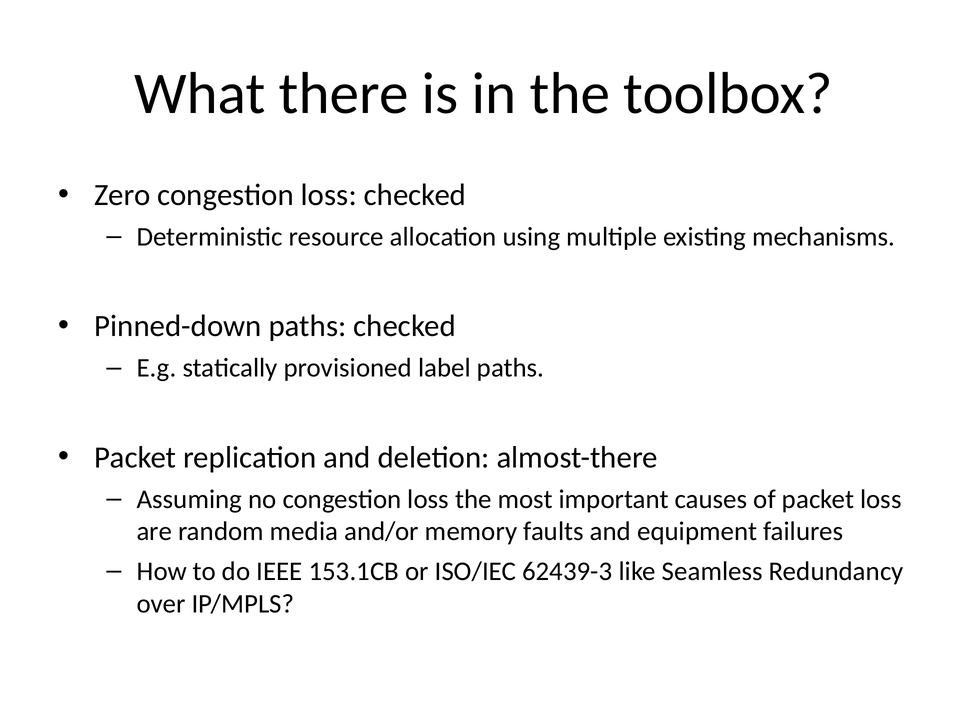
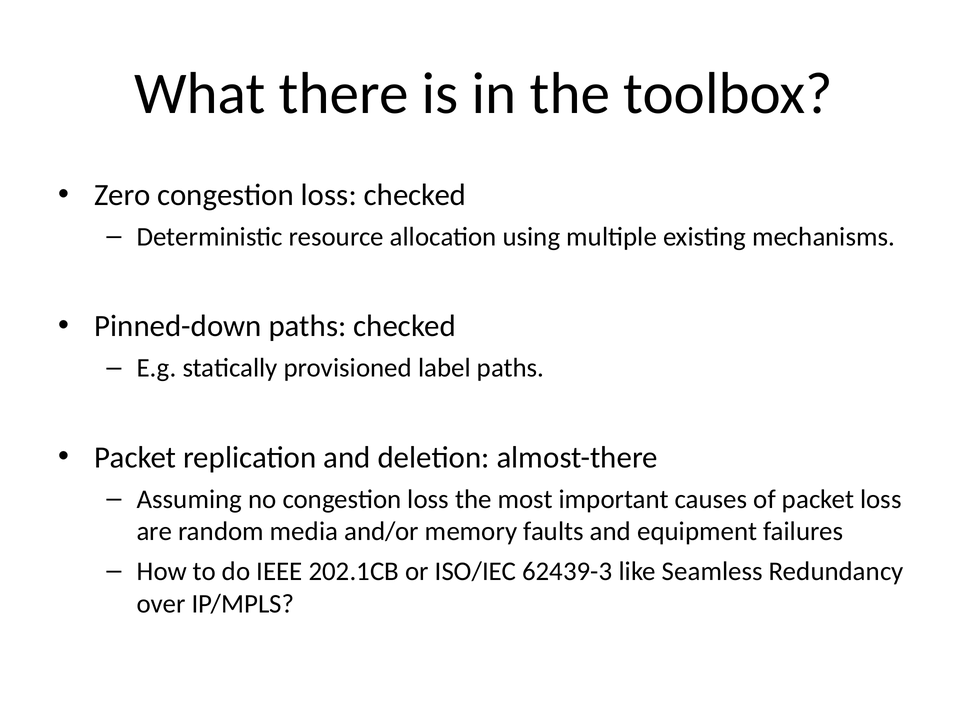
153.1CB: 153.1CB -> 202.1CB (354, 571)
